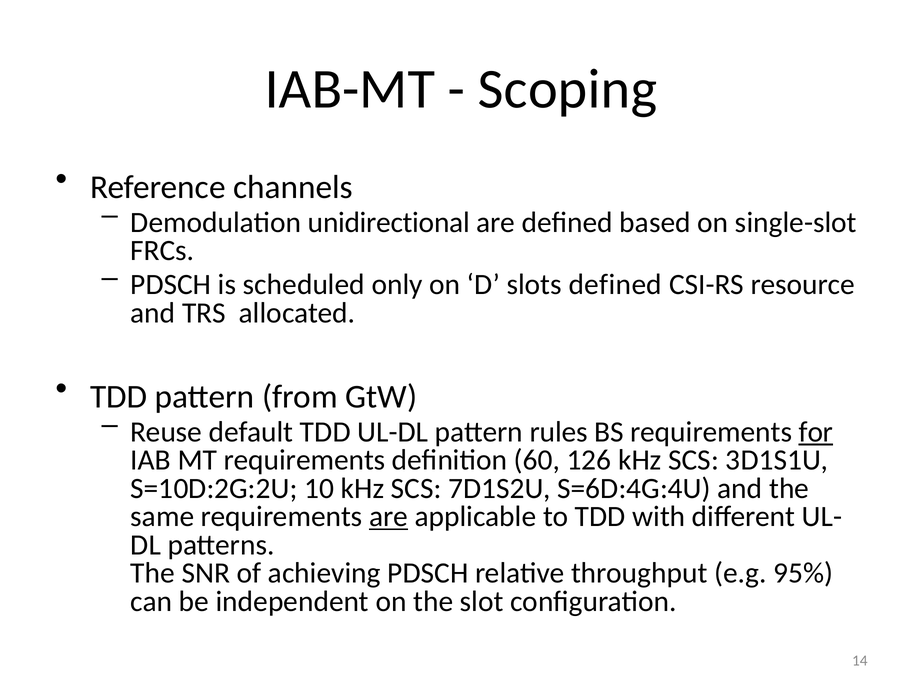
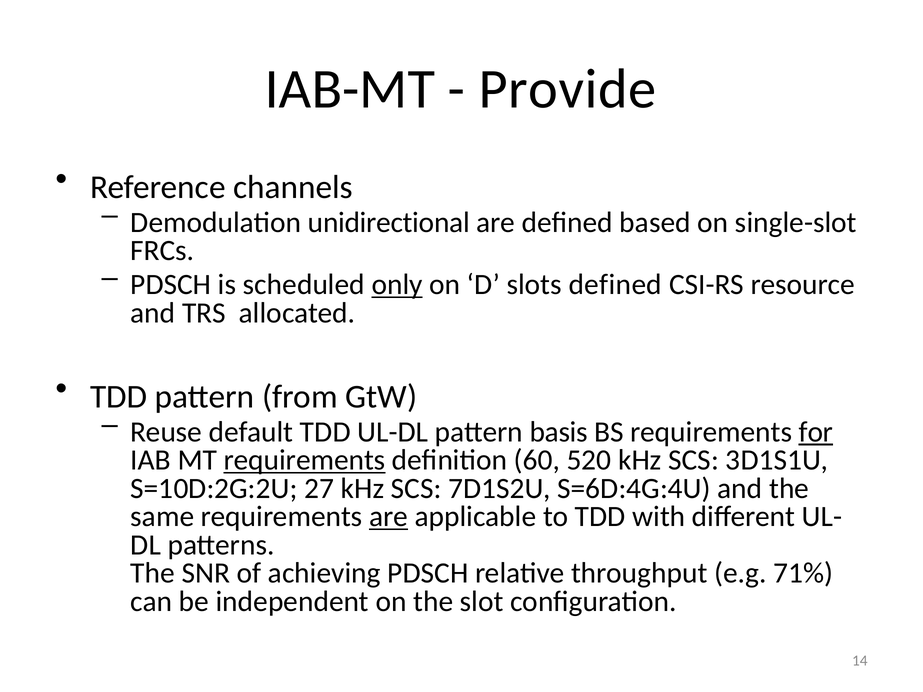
Scoping: Scoping -> Provide (567, 89)
only underline: none -> present (397, 285)
rules: rules -> basis (559, 432)
requirements underline: none -> present (305, 460)
126: 126 -> 520 (589, 460)
10: 10 -> 27 (319, 489)
95%: 95% -> 71% (803, 573)
